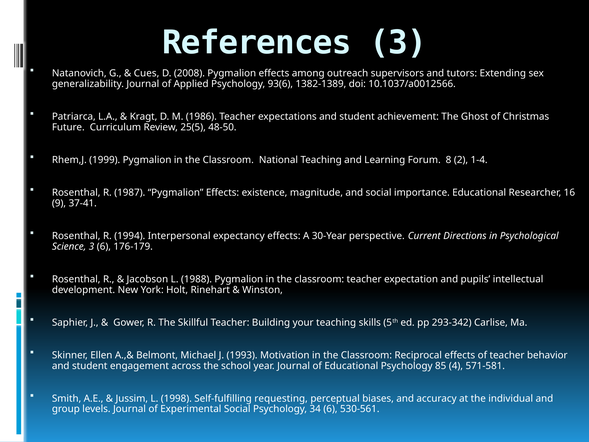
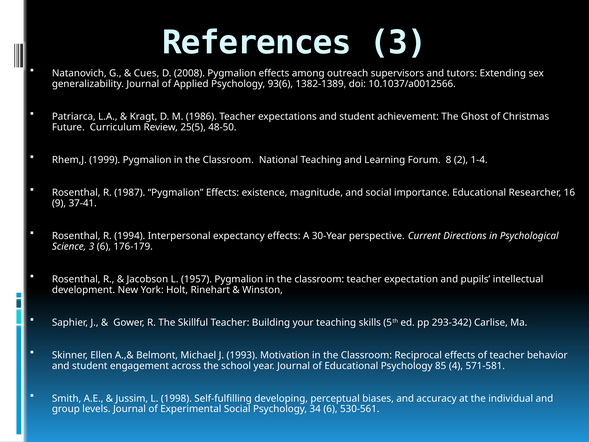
1988: 1988 -> 1957 (197, 279)
requesting: requesting -> developing (281, 398)
